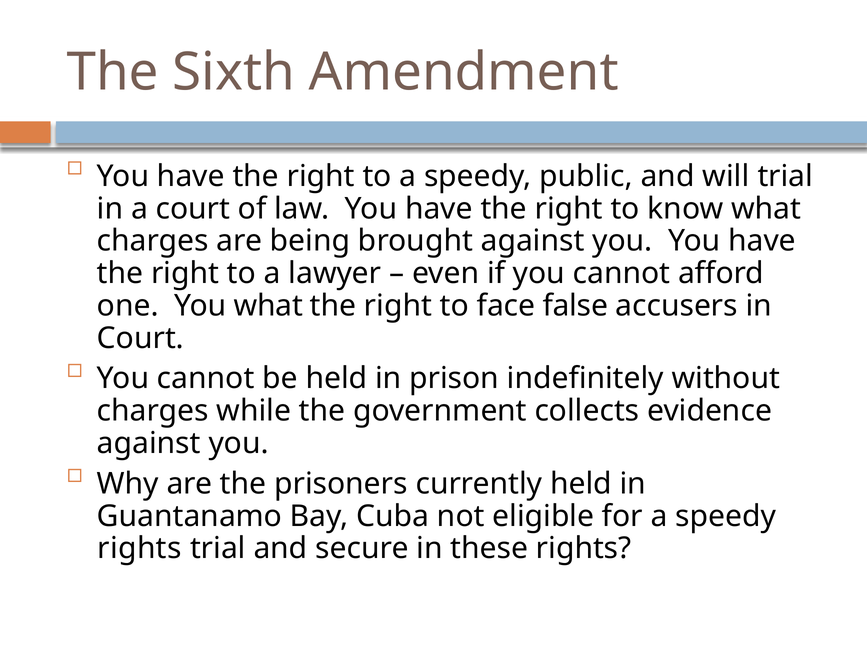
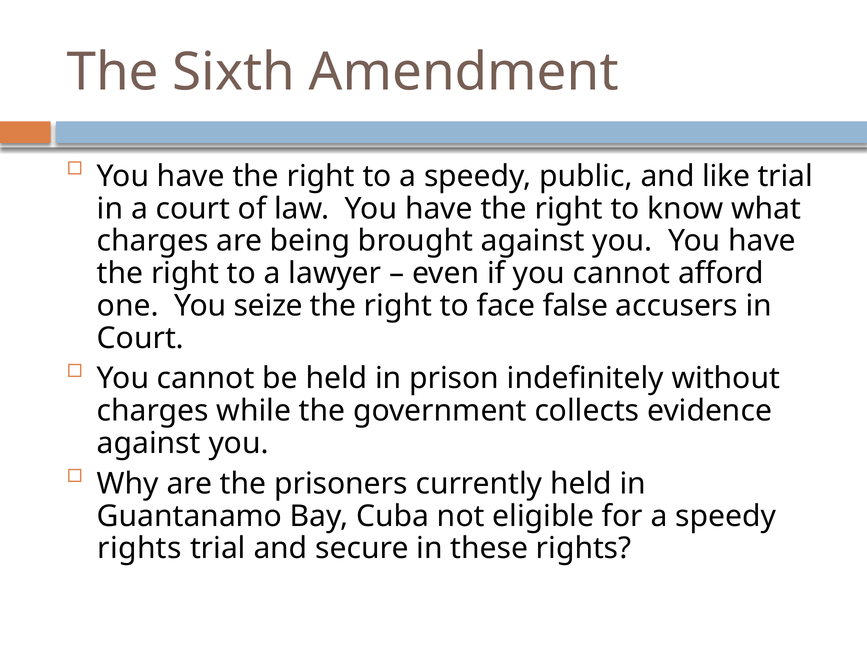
will: will -> like (726, 176)
You what: what -> seize (268, 306)
